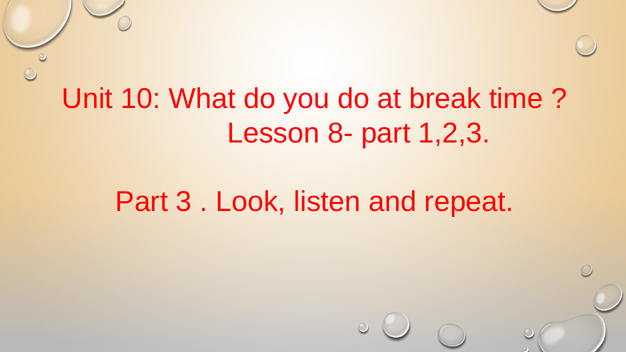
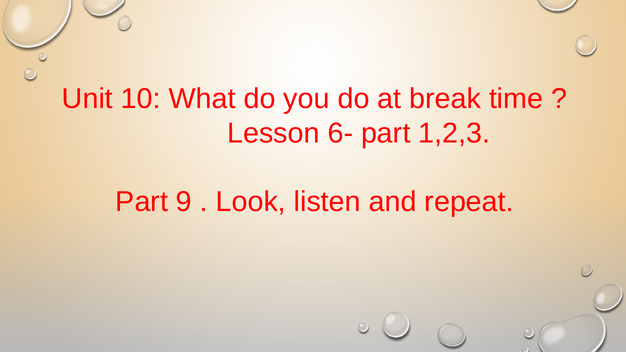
8-: 8- -> 6- (340, 133)
3: 3 -> 9 (184, 202)
